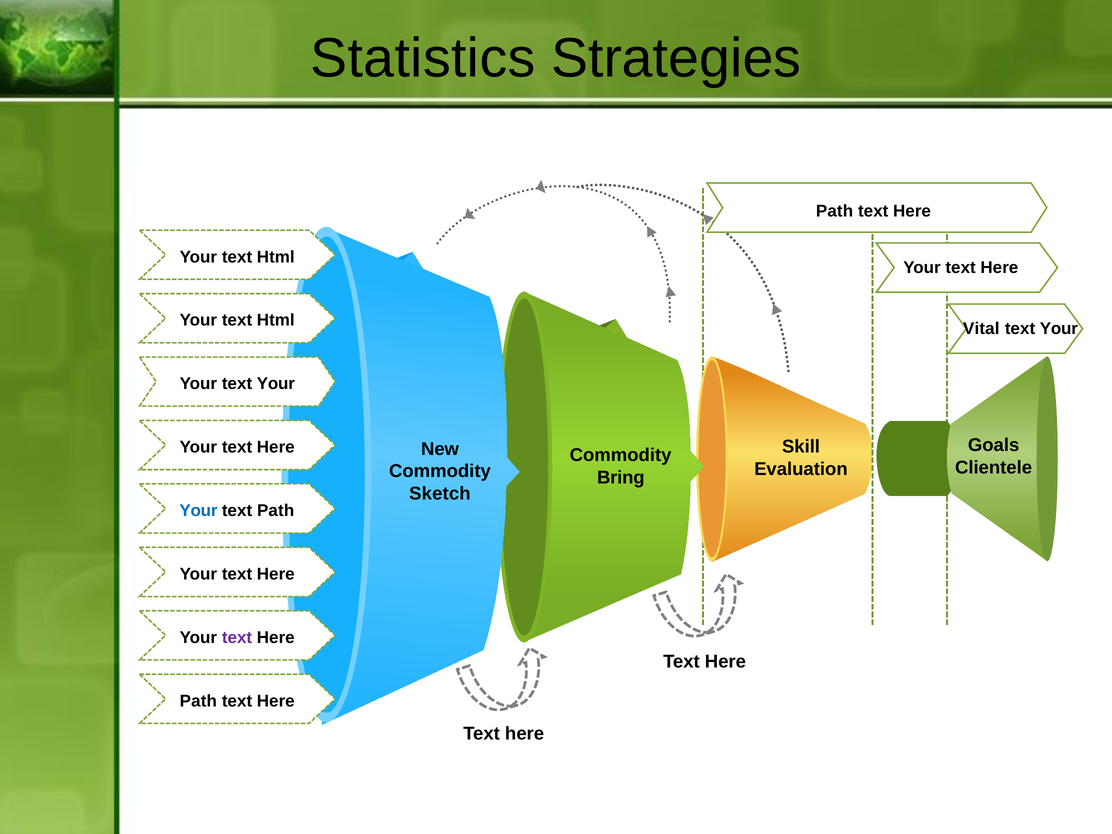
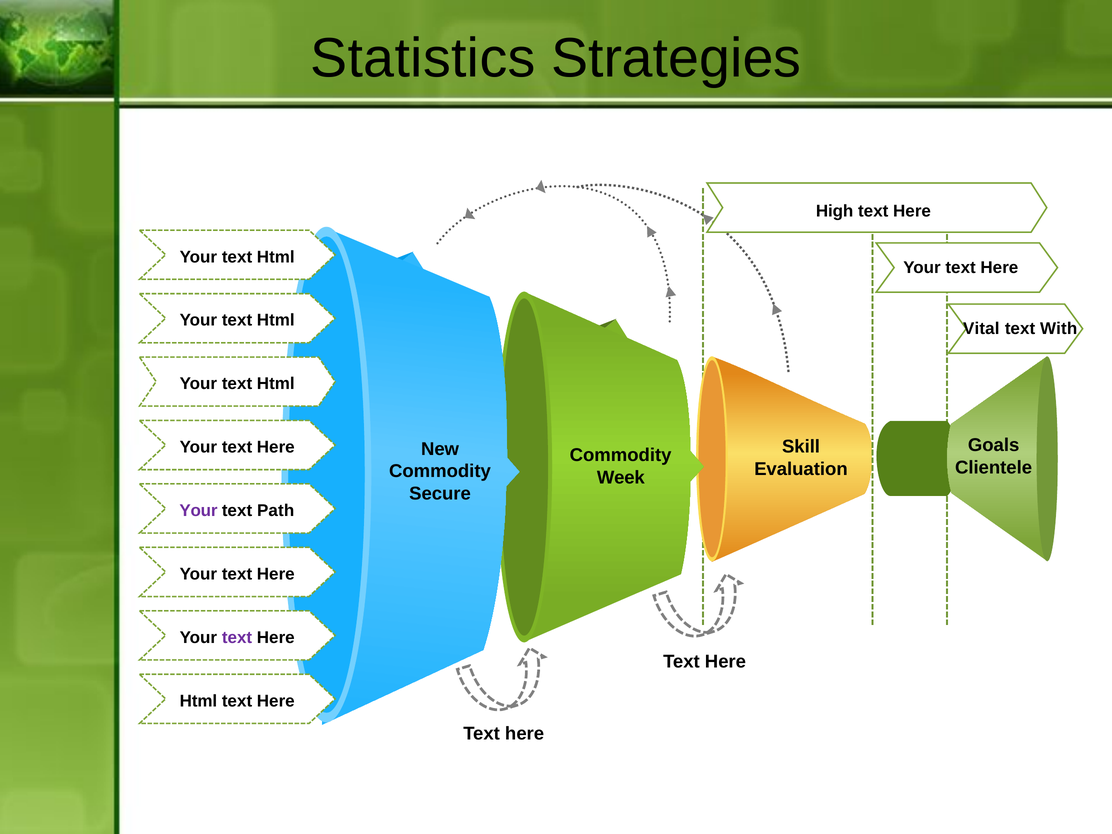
Path: Path -> High (835, 211)
Your: Your -> With (1059, 329)
Your: Your -> Html (276, 384)
Bring: Bring -> Week (621, 477)
Sketch: Sketch -> Secure (440, 493)
Your colour: blue -> purple (198, 511)
Path: Path -> Html (198, 701)
